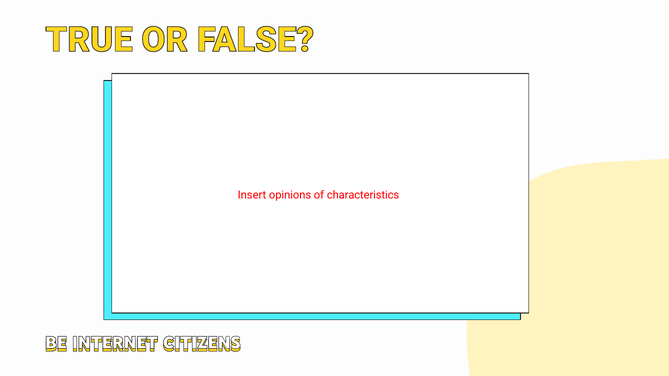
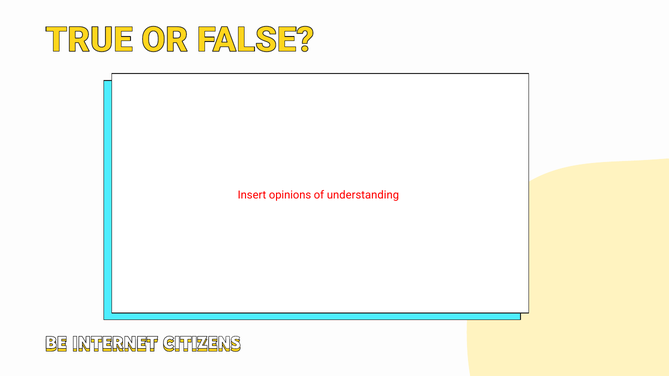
characteristics: characteristics -> understanding (363, 195)
